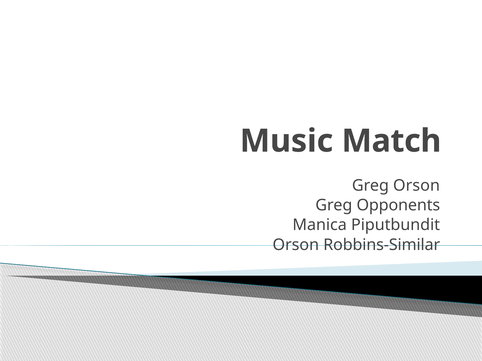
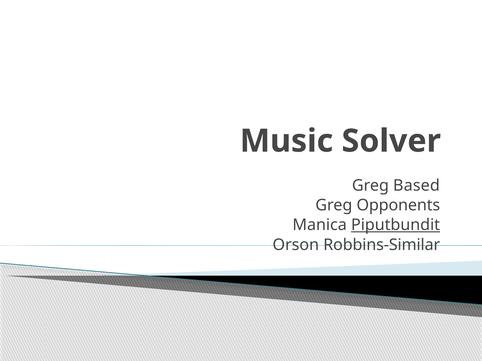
Match: Match -> Solver (391, 141)
Greg Orson: Orson -> Based (416, 186)
Piputbundit underline: none -> present (396, 225)
